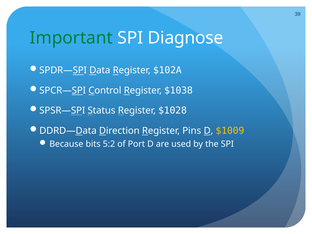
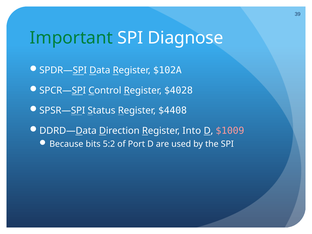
$1038: $1038 -> $4028 (178, 90)
$1028: $1028 -> $4408 (173, 111)
Pins: Pins -> Into (192, 131)
$1009 colour: yellow -> pink (230, 131)
